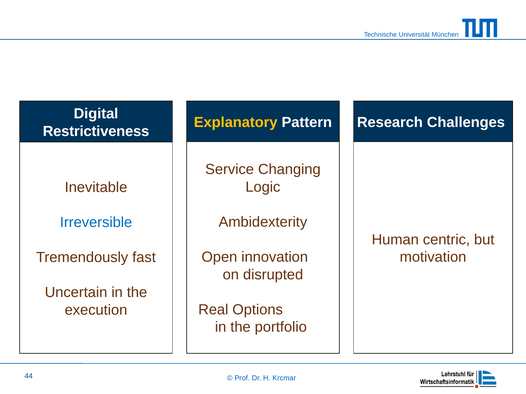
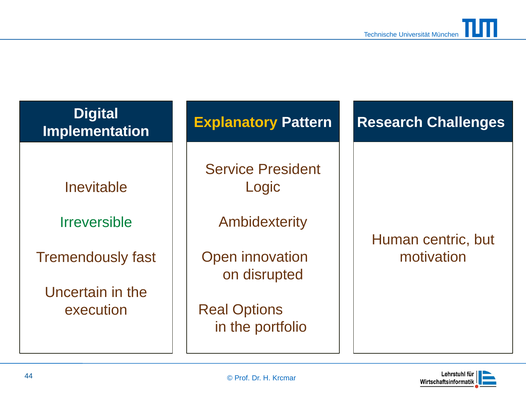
Restrictiveness: Restrictiveness -> Implementation (96, 131)
Changing: Changing -> President (289, 170)
Irreversible colour: blue -> green (96, 223)
